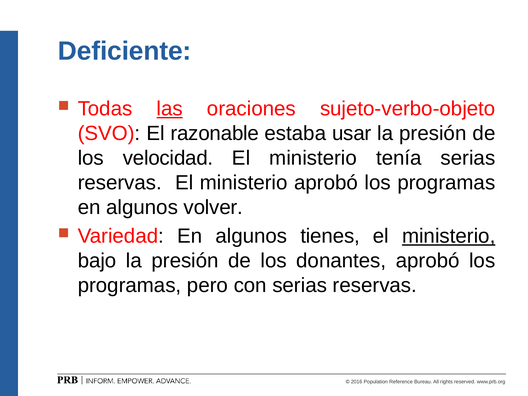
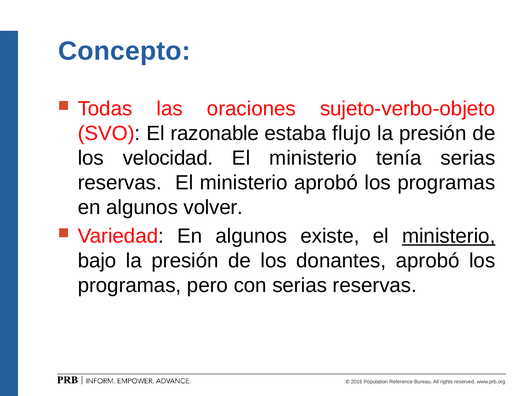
Deficiente: Deficiente -> Concepto (124, 51)
las underline: present -> none (170, 109)
usar: usar -> flujo (352, 133)
tienes: tienes -> existe (330, 236)
